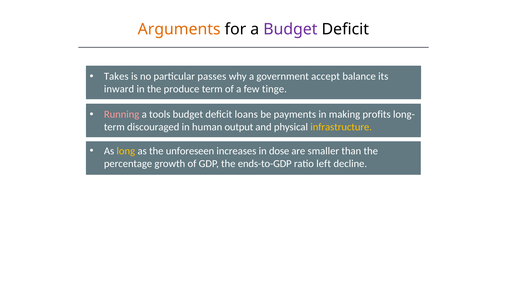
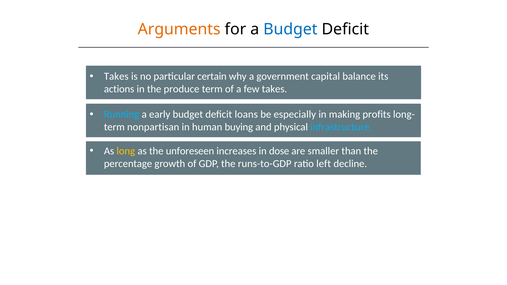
Budget colour: purple -> blue (290, 29)
passes: passes -> certain (212, 77)
accept: accept -> capital (326, 77)
inward: inward -> actions (119, 89)
few tinge: tinge -> takes (274, 89)
Running colour: pink -> light blue (122, 115)
tools: tools -> early (160, 115)
payments: payments -> especially (295, 115)
discouraged: discouraged -> nonpartisan (153, 127)
output: output -> buying (239, 127)
infrastructure colour: yellow -> light blue (341, 127)
ends-to-GDP: ends-to-GDP -> runs-to-GDP (265, 164)
